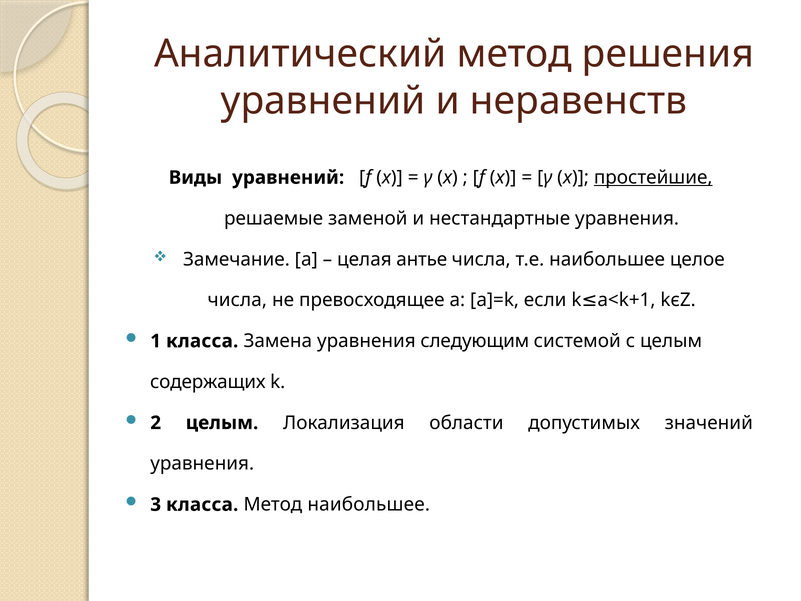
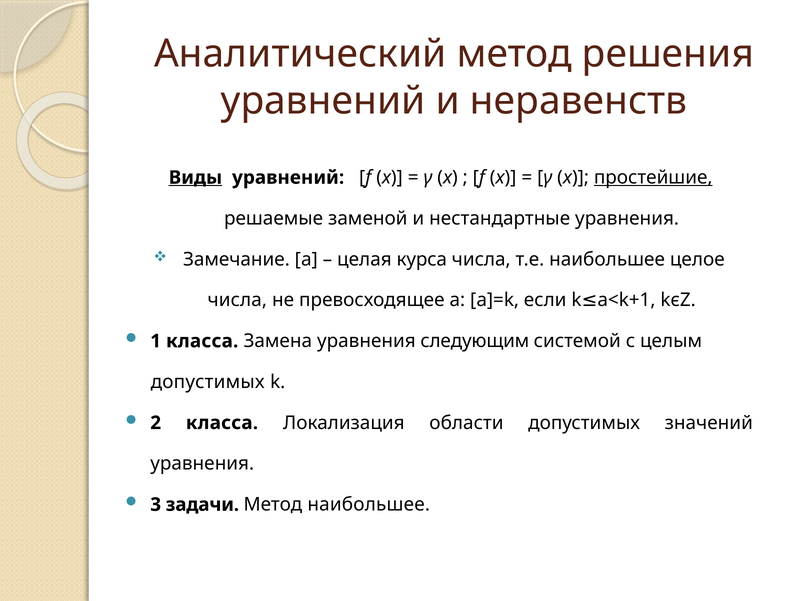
Виды underline: none -> present (195, 177)
антье: антье -> курса (422, 259)
содержащих: содержащих -> допустимых (208, 382)
2 целым: целым -> класса (222, 423)
3 класса: класса -> задачи (202, 504)
